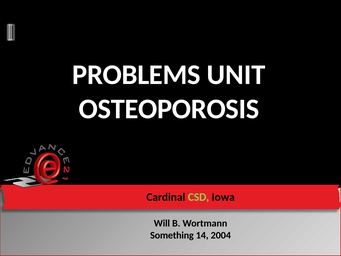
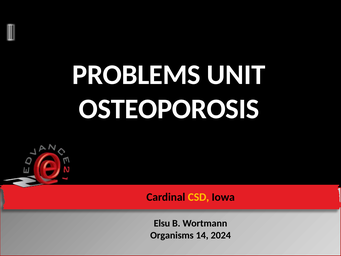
CSD colour: light green -> yellow (199, 197)
Will: Will -> Elsu (162, 223)
Something: Something -> Organisms (172, 235)
2004: 2004 -> 2024 (221, 235)
